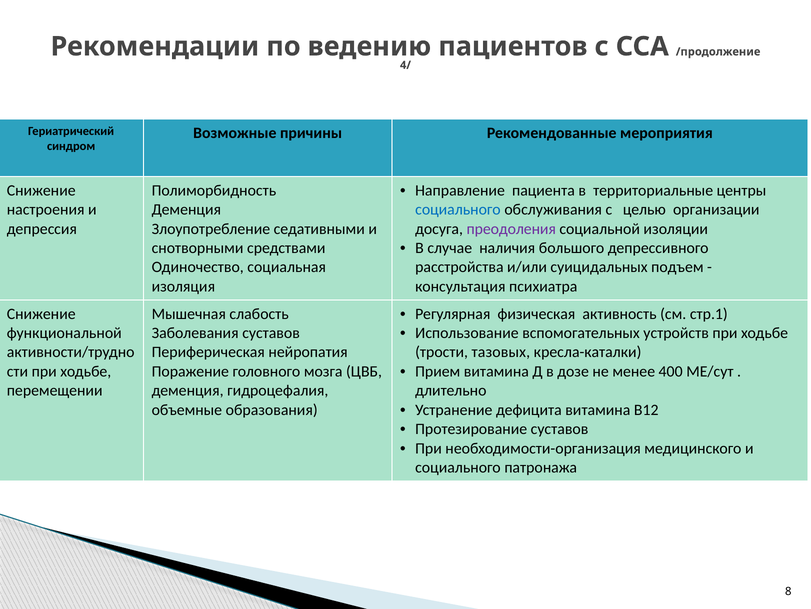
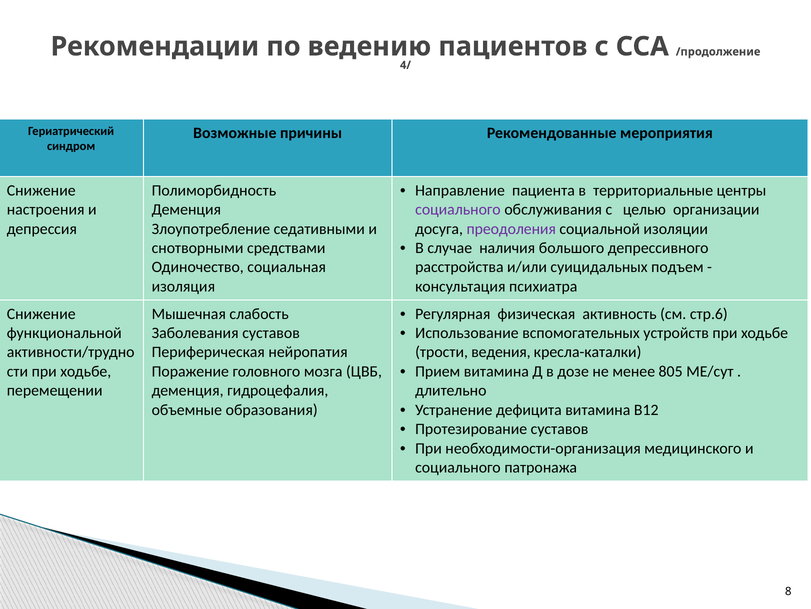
социального colour: blue -> purple (458, 209)
стр.1: стр.1 -> стр.6 (709, 313)
тазовых: тазовых -> ведения (501, 352)
400: 400 -> 805 (671, 371)
